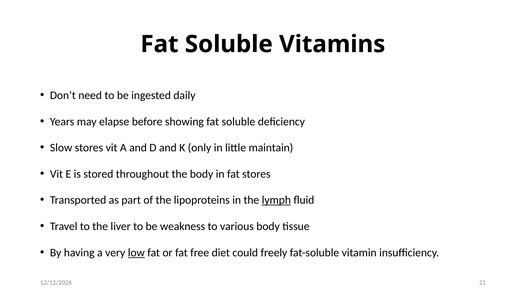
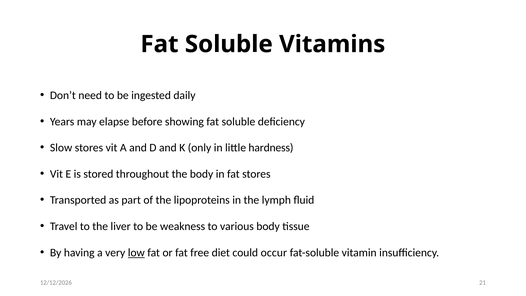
maintain: maintain -> hardness (271, 148)
lymph underline: present -> none (276, 200)
freely: freely -> occur (274, 252)
